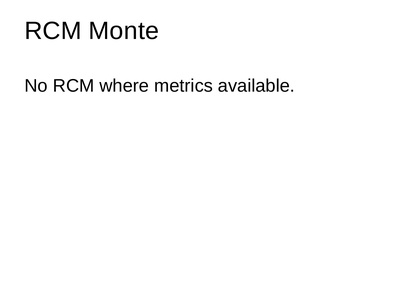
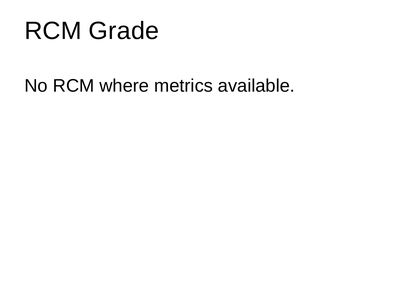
Monte: Monte -> Grade (124, 31)
